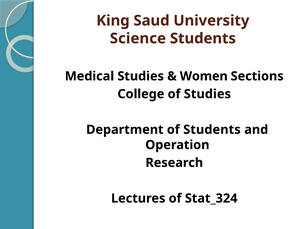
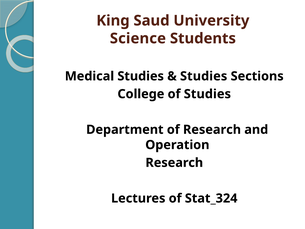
Women: Women -> Studies (204, 76)
of Students: Students -> Research (212, 129)
